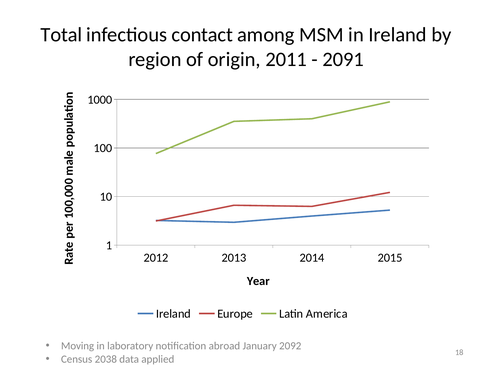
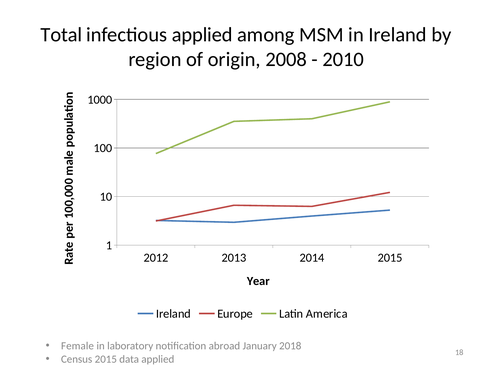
infectious contact: contact -> applied (202, 35)
2011: 2011 -> 2008 (286, 59)
2091: 2091 -> 2010 (343, 59)
Moving: Moving -> Female (77, 347)
2092: 2092 -> 2018 (290, 347)
Census 2038: 2038 -> 2015 (106, 360)
